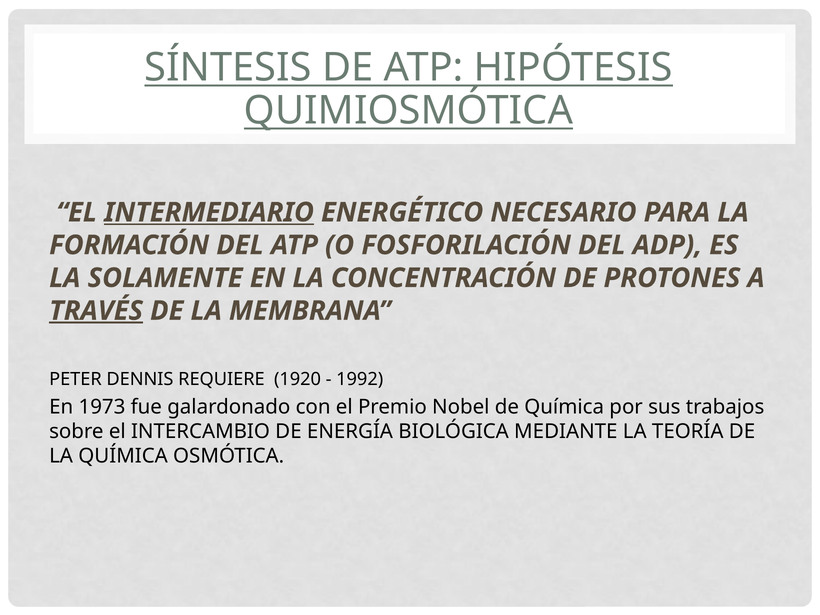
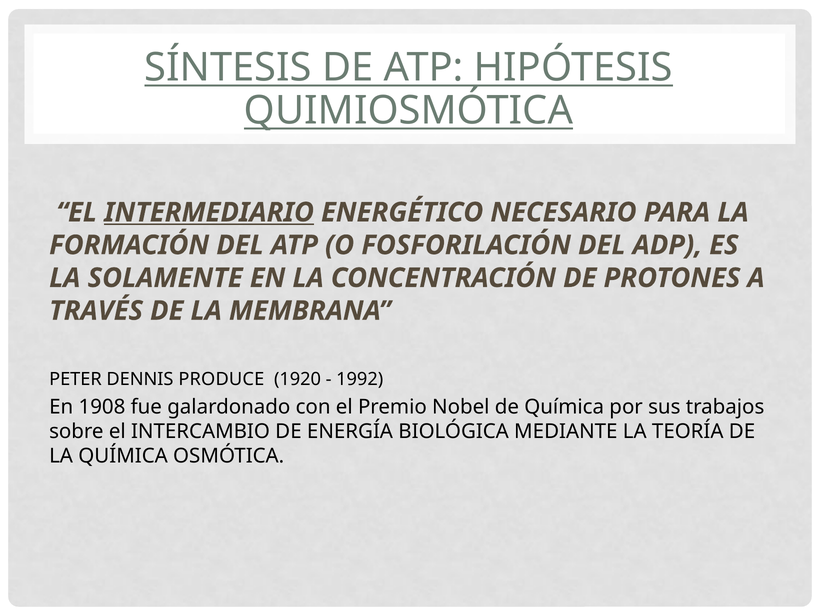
TRAVÉS underline: present -> none (96, 311)
REQUIERE: REQUIERE -> PRODUCE (221, 379)
1973: 1973 -> 1908 (102, 407)
